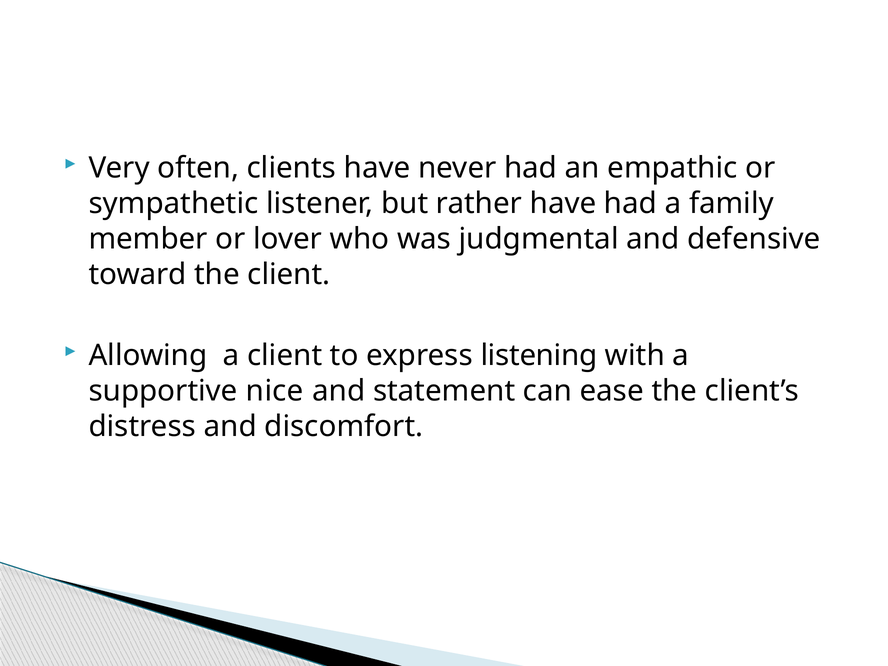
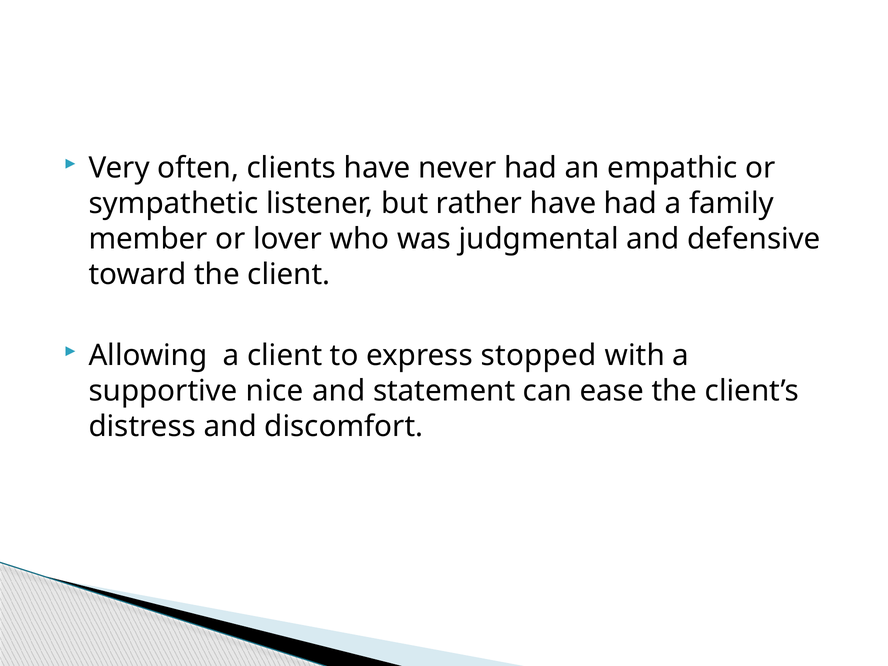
listening: listening -> stopped (539, 356)
